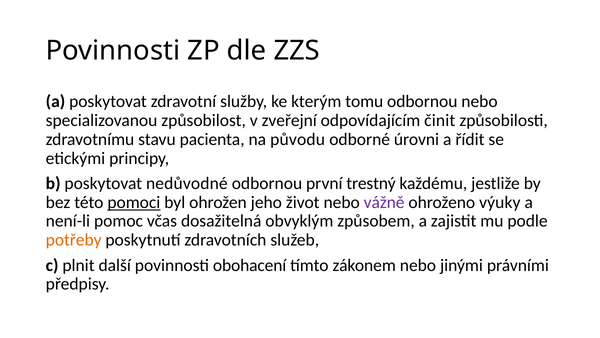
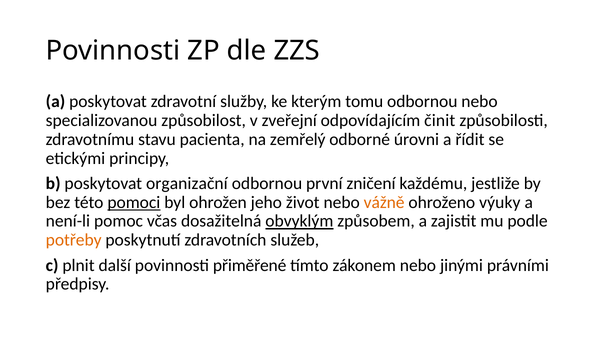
původu: původu -> zemřelý (298, 139)
nedůvodné: nedůvodné -> organizační (187, 183)
trestný: trestný -> zničení (371, 183)
vážně colour: purple -> orange (384, 202)
obvyklým underline: none -> present (299, 221)
obohacení: obohacení -> přiměřené (250, 265)
